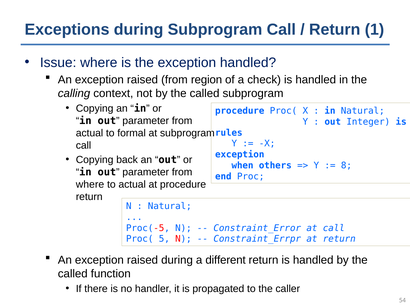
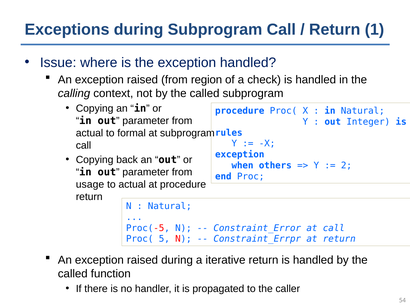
8: 8 -> 2 (346, 165)
where: where -> usage (90, 184)
different: different -> iterative (225, 260)
